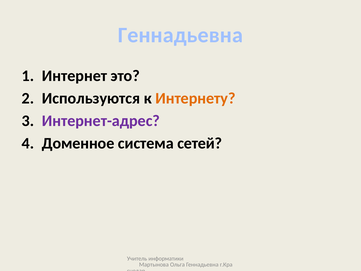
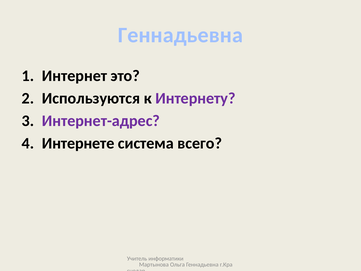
Интернету colour: orange -> purple (195, 98)
Доменное: Доменное -> Интернете (78, 143)
сетей: сетей -> всего (200, 143)
